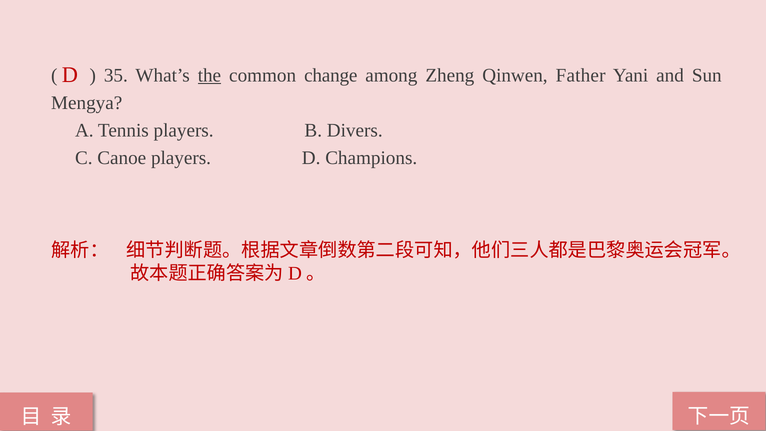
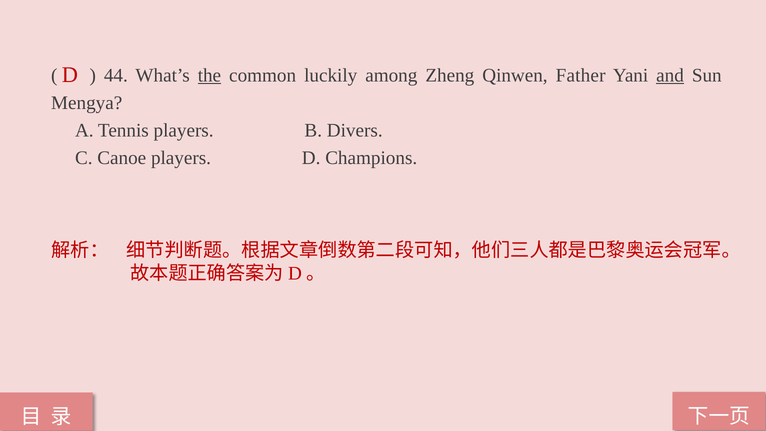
35: 35 -> 44 (116, 75)
change: change -> luckily (331, 75)
and underline: none -> present (670, 75)
